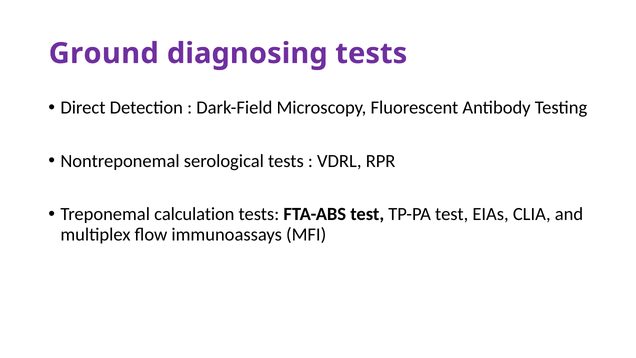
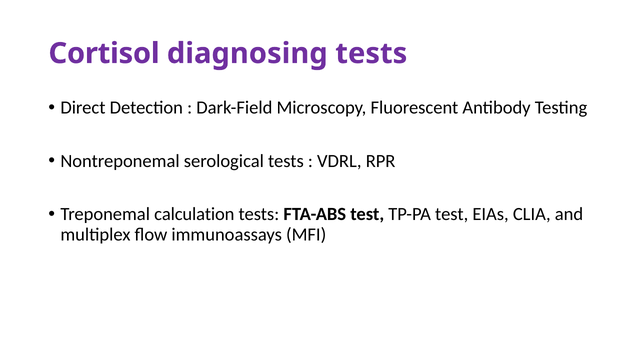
Ground: Ground -> Cortisol (104, 53)
